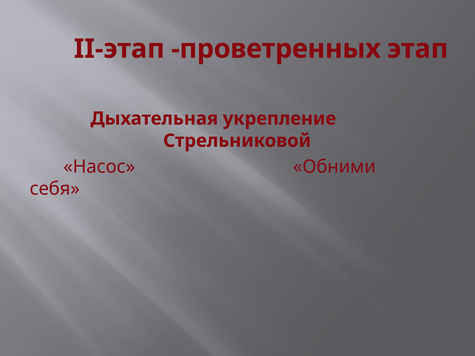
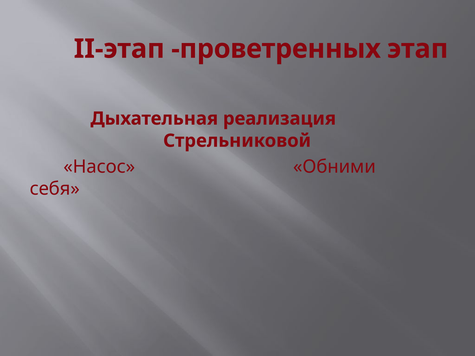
укрепление: укрепление -> реализация (279, 119)
